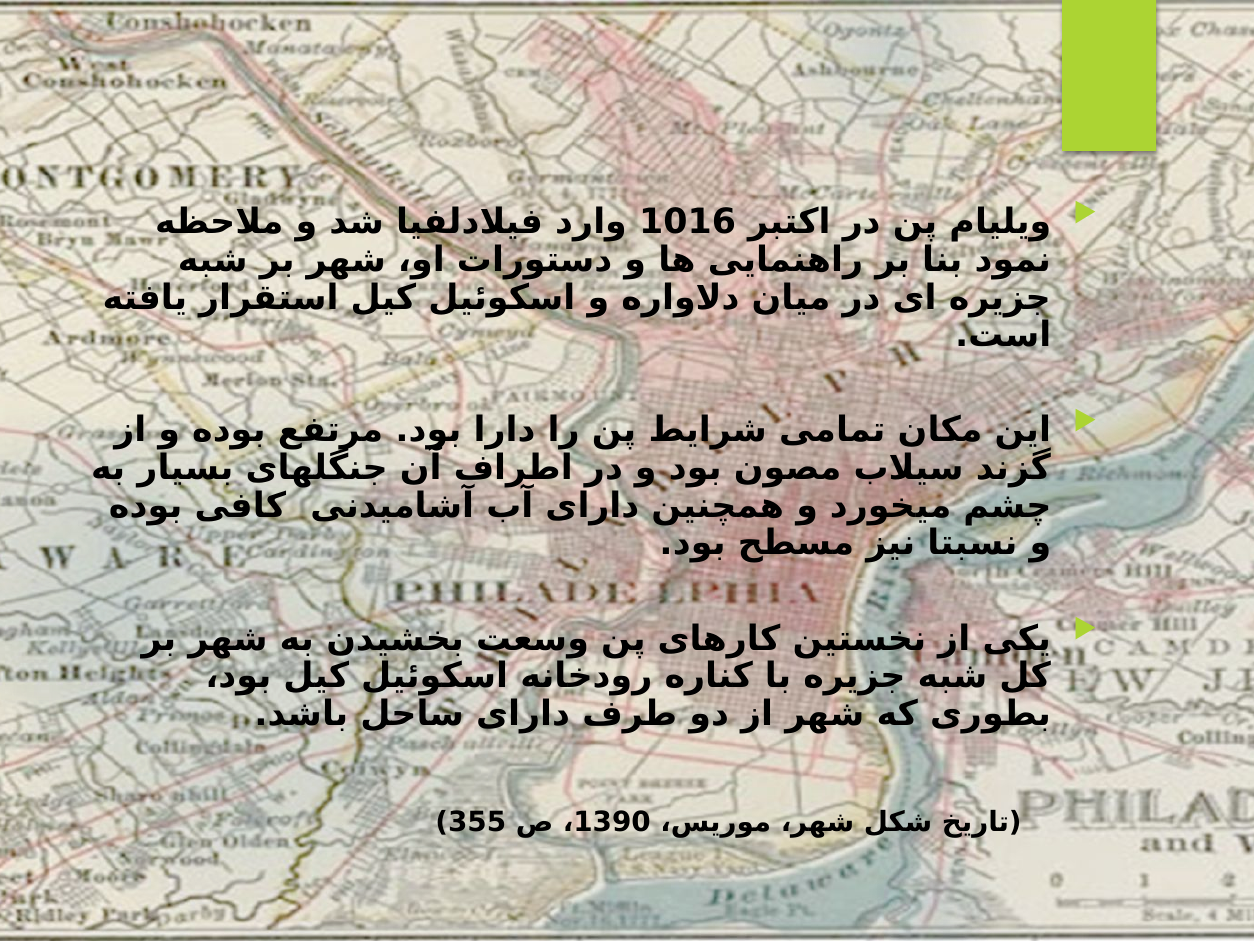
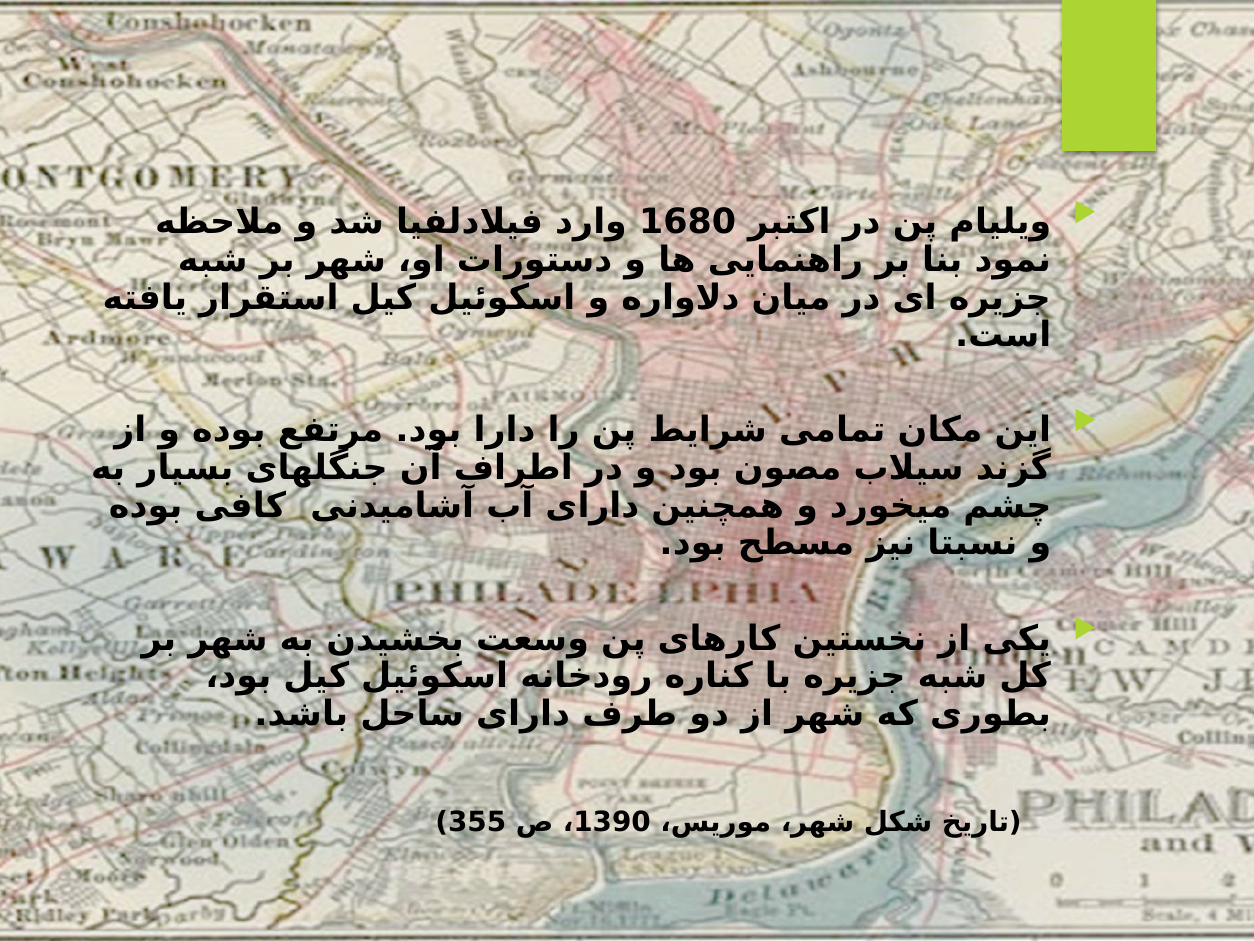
1016: 1016 -> 1680 (688, 222)
